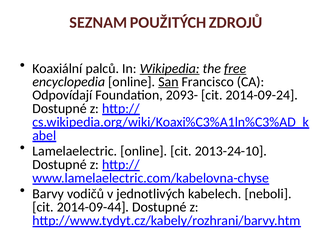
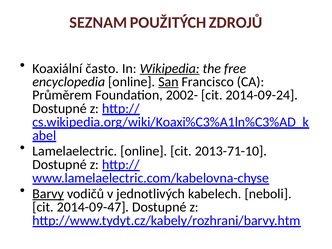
palců: palců -> často (102, 68)
free underline: present -> none (235, 68)
Odpovídají: Odpovídají -> Průměrem (62, 95)
2093-: 2093- -> 2002- (182, 95)
2013-24-10: 2013-24-10 -> 2013-71-10 (231, 151)
Barvy underline: none -> present (48, 194)
2014-09-44: 2014-09-44 -> 2014-09-47 (93, 207)
